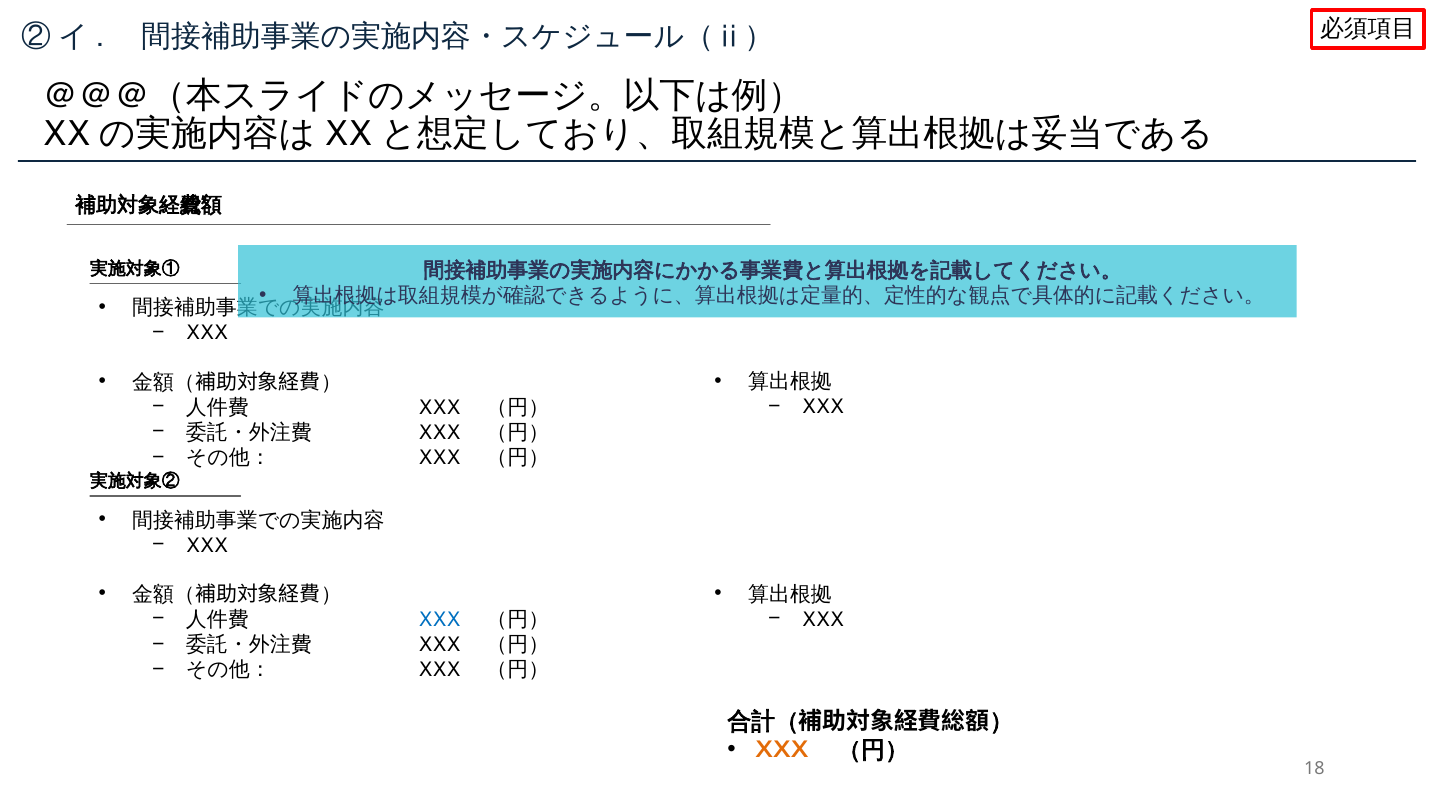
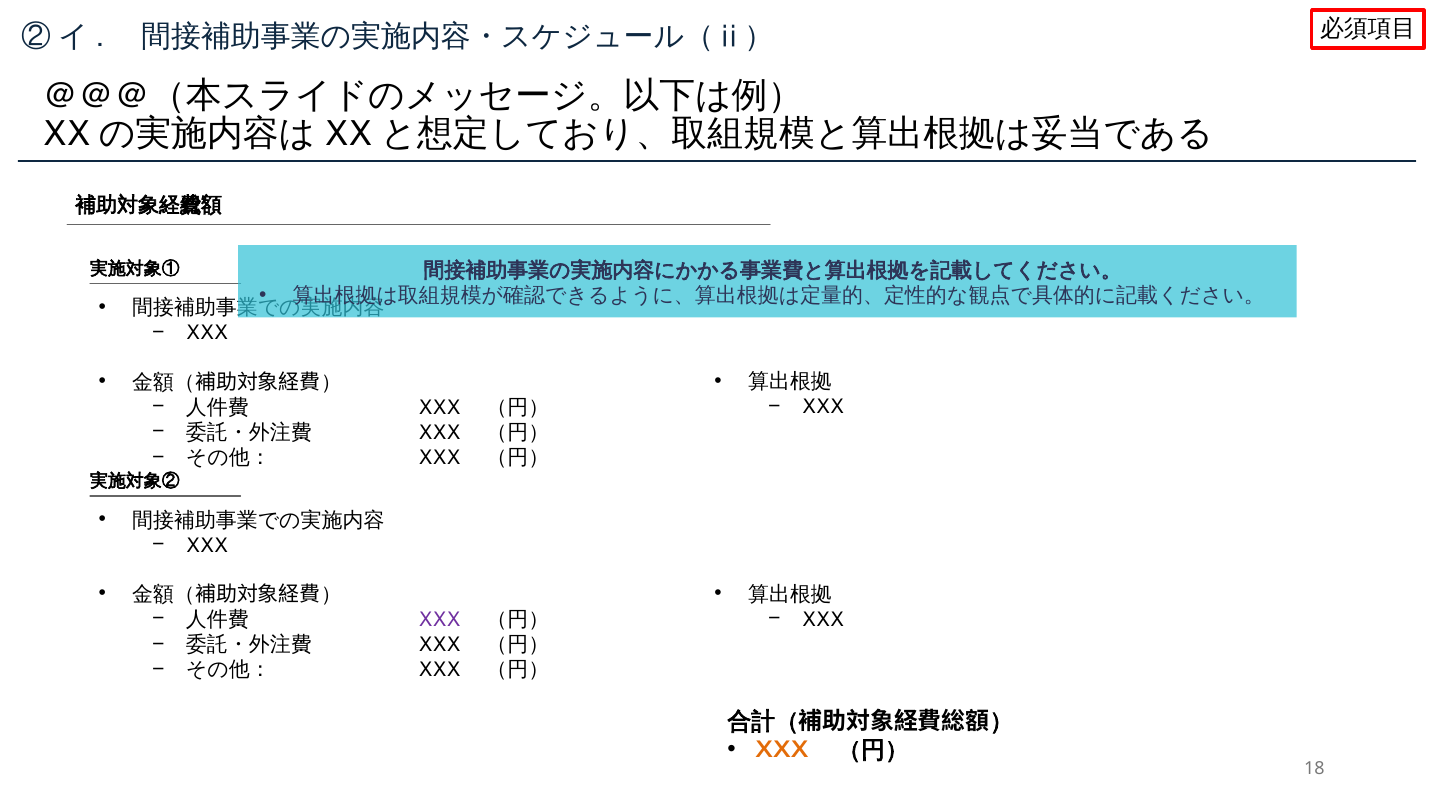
XXX colour: blue -> purple (439, 620)
